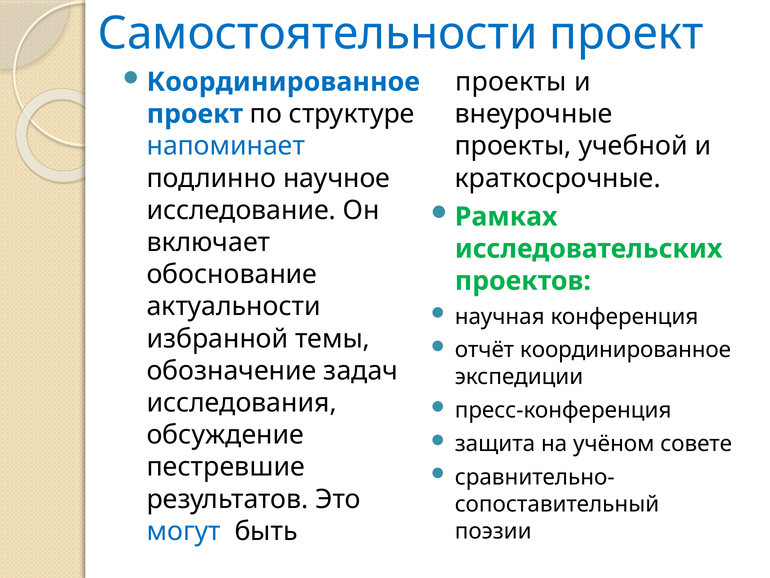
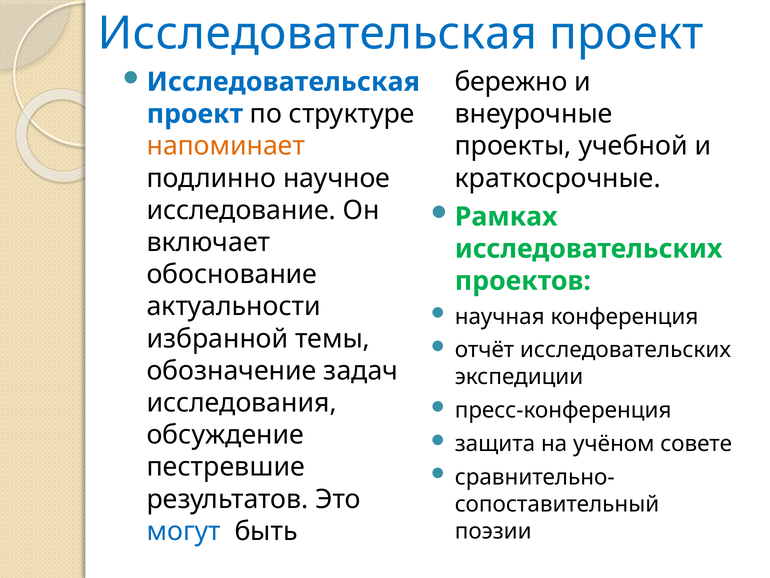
Самостоятельности: Самостоятельности -> Исследовательская (318, 33)
Координированное: Координированное -> Исследовательская (283, 82)
проекты: проекты -> бережно (511, 82)
напоминает colour: blue -> orange (226, 146)
отчёт координированное: координированное -> исследовательских (625, 350)
